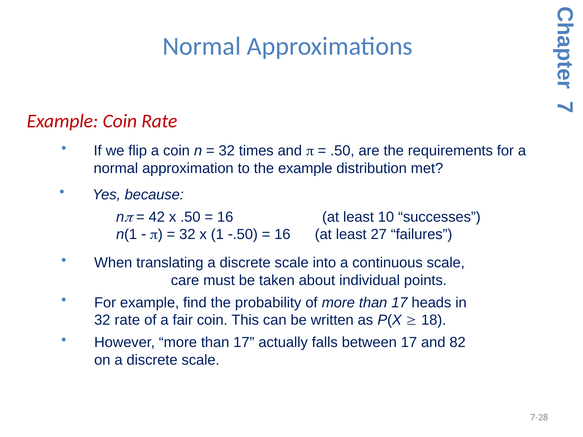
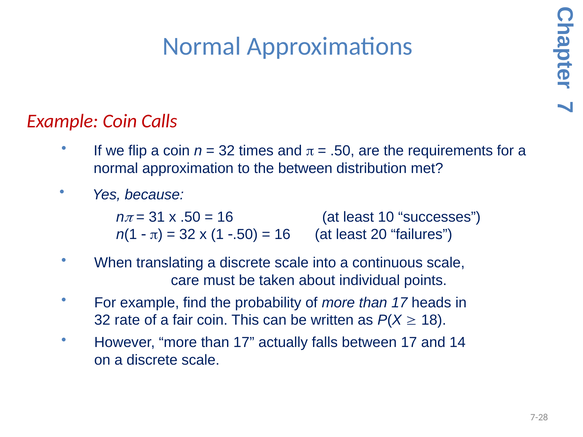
Coin Rate: Rate -> Calls (159, 121)
the example: example -> between (305, 168)
42: 42 -> 31 (157, 217)
27: 27 -> 20 (379, 234)
82: 82 -> 14 (458, 343)
